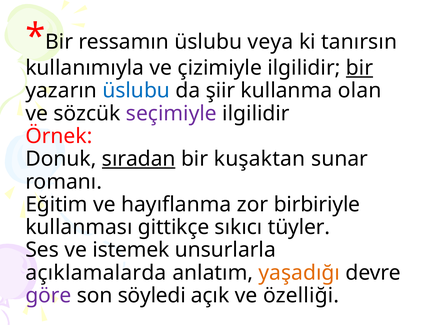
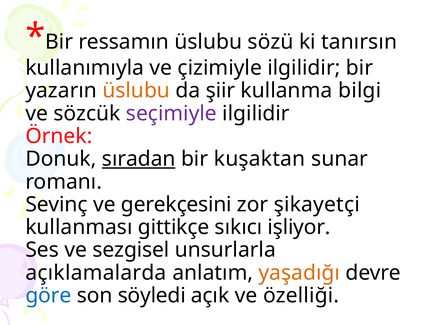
veya: veya -> sözü (271, 42)
bir underline: present -> none (360, 68)
üslubu colour: blue -> orange (136, 91)
olan: olan -> bilgi (360, 91)
Eğitim: Eğitim -> Sevinç (56, 205)
hayıflanma: hayıflanma -> gerekçesini (176, 205)
birbiriyle: birbiriyle -> şikayetçi (317, 205)
tüyler: tüyler -> işliyor (299, 228)
istemek: istemek -> sezgisel (131, 250)
göre colour: purple -> blue (48, 296)
